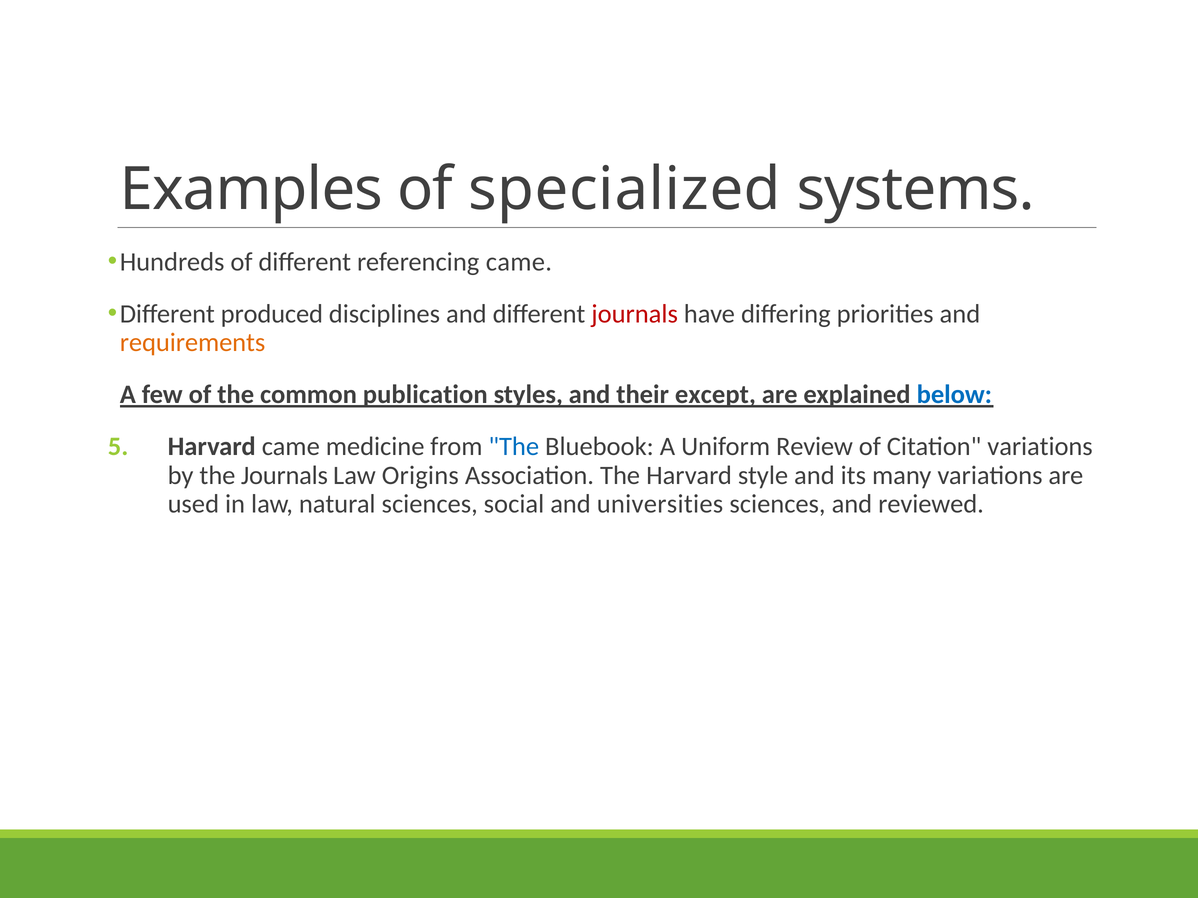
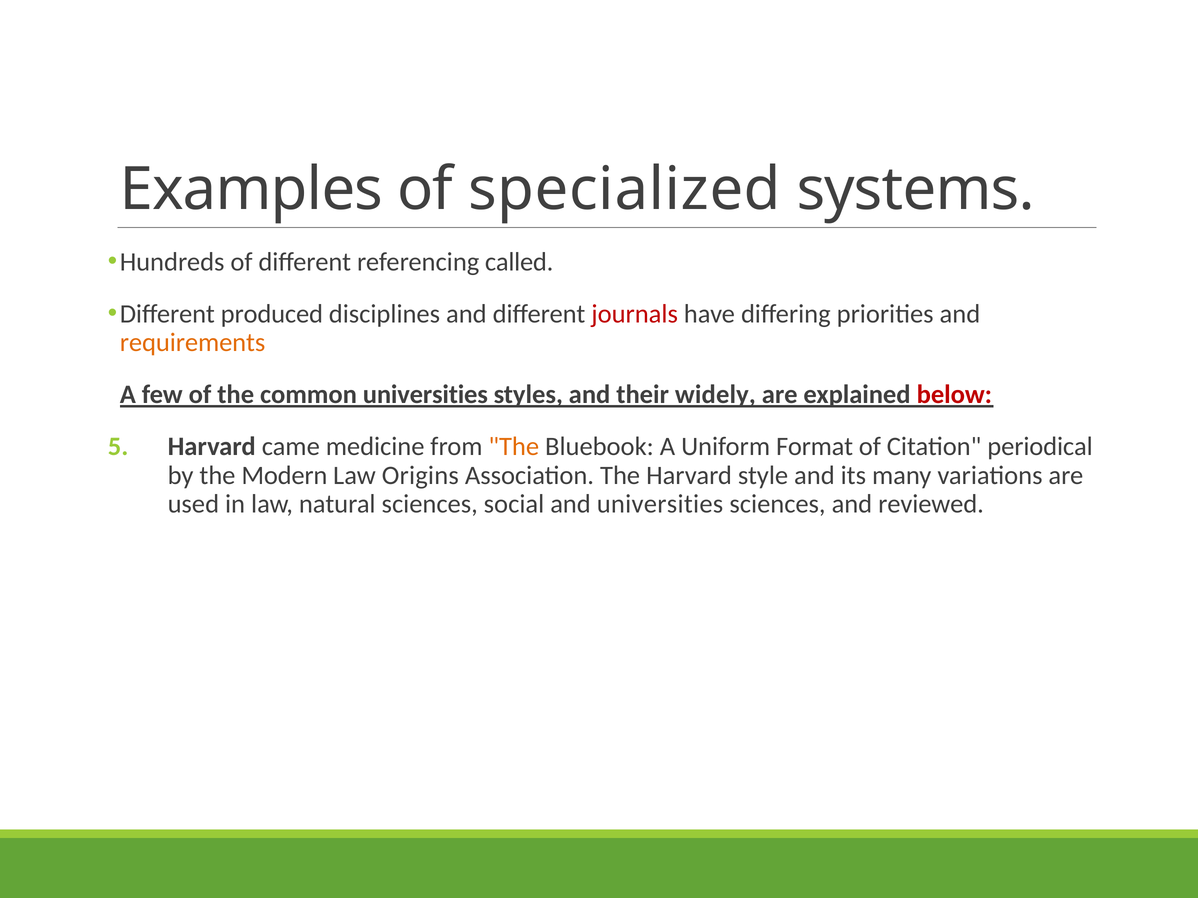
referencing came: came -> called (519, 262)
common publication: publication -> universities (425, 395)
except: except -> widely (715, 395)
below colour: blue -> red (954, 395)
The colour: blue -> orange (514, 447)
Review: Review -> Format (815, 447)
Citation variations: variations -> periodical (1040, 447)
the Journals: Journals -> Modern (284, 476)
